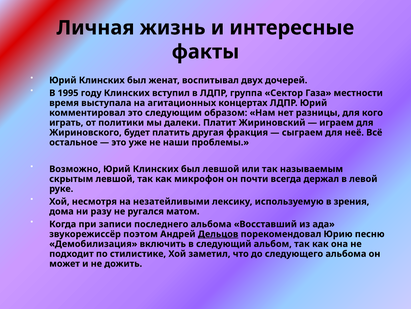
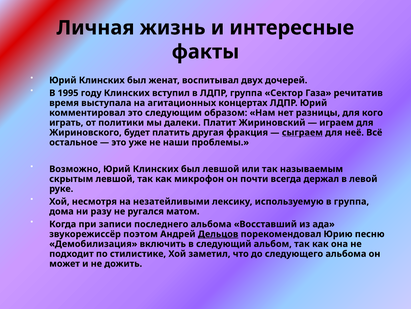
местности: местности -> речитатив (358, 93)
сыграем underline: none -> present (302, 132)
в зрения: зрения -> группа (351, 201)
